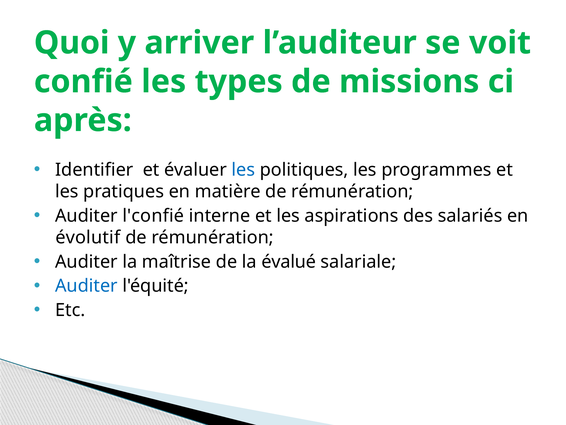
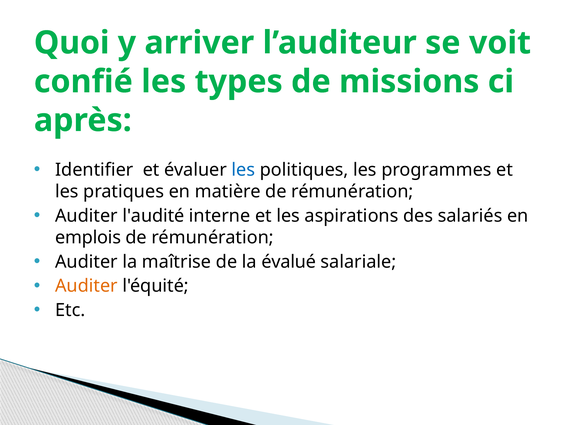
l'confié: l'confié -> l'audité (153, 216)
évolutif: évolutif -> emplois (88, 237)
Auditer colour: blue -> orange (86, 286)
